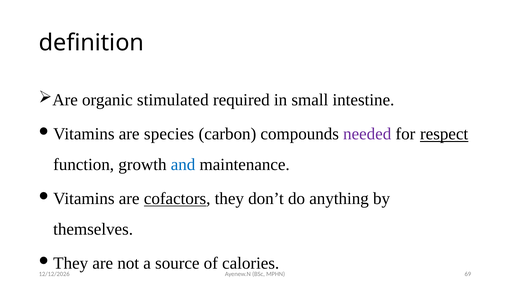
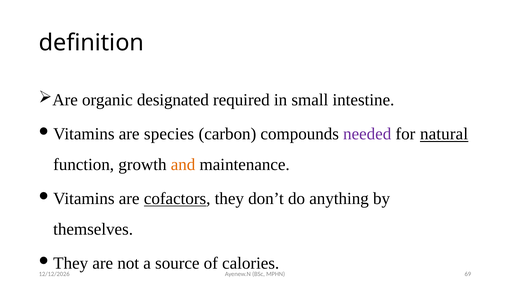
stimulated: stimulated -> designated (173, 100)
respect: respect -> natural (444, 134)
and colour: blue -> orange (183, 164)
